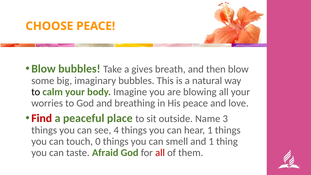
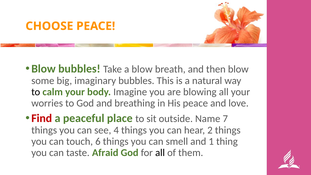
a gives: gives -> blow (142, 69)
3: 3 -> 7 (225, 119)
hear 1: 1 -> 2 (210, 130)
0: 0 -> 6 (98, 141)
all colour: red -> black (160, 153)
